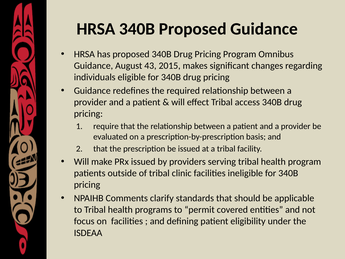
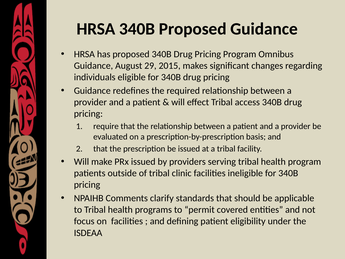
43: 43 -> 29 (150, 66)
